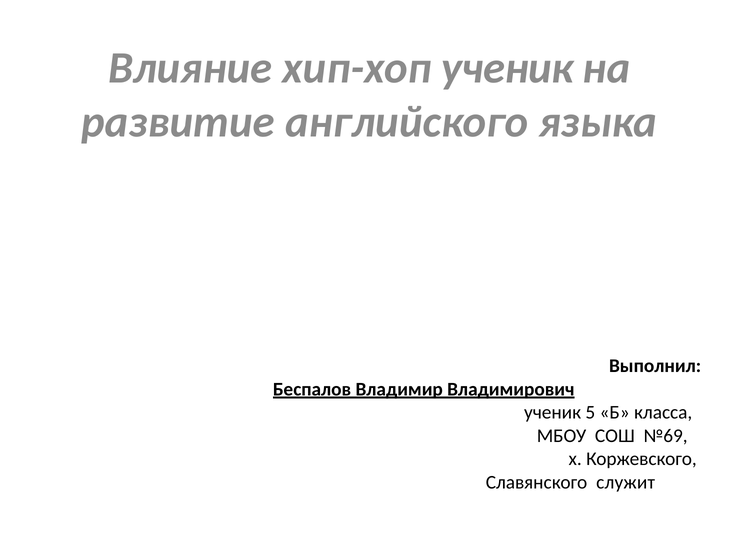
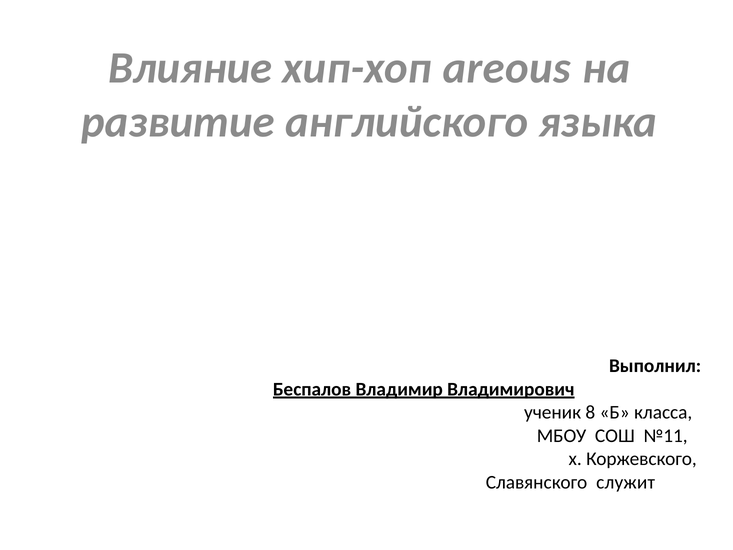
хип-хоп ученик: ученик -> areous (507, 68)
5: 5 -> 8 (590, 412)
№69: №69 -> №11 (666, 436)
